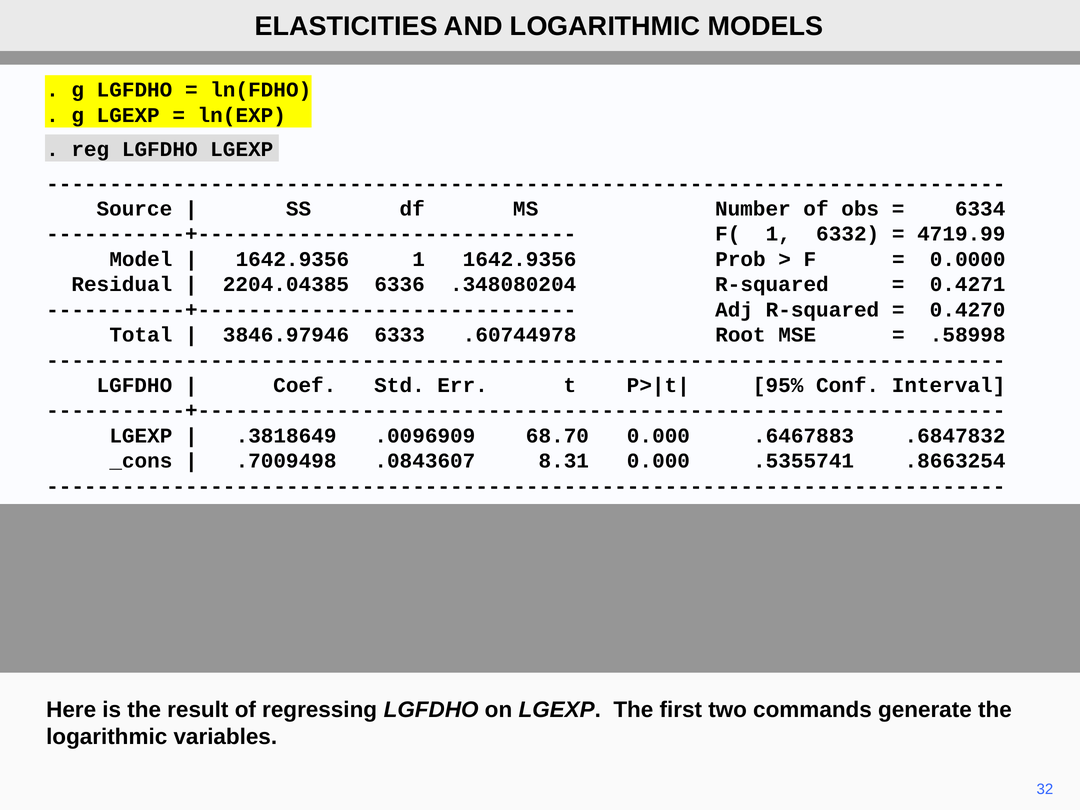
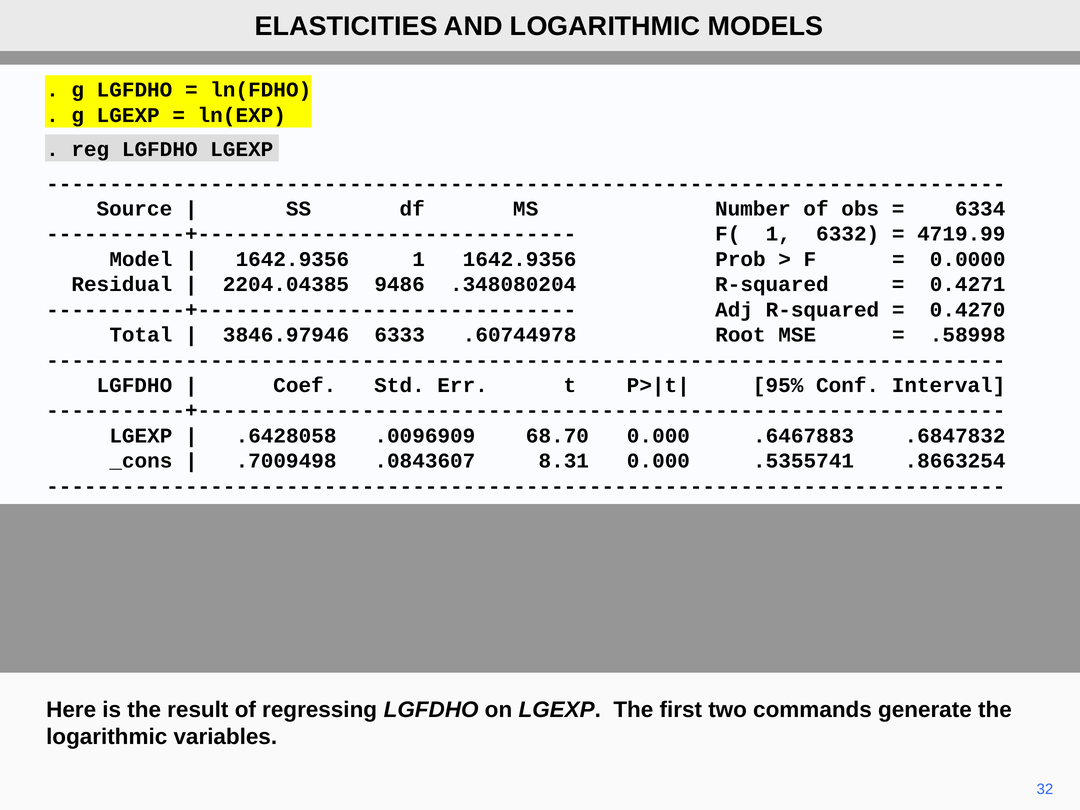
6336: 6336 -> 9486 (400, 284)
.3818649: .3818649 -> .6428058 (286, 436)
